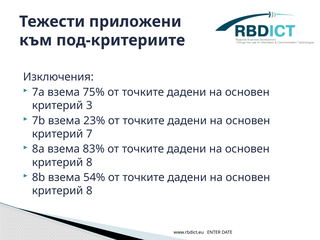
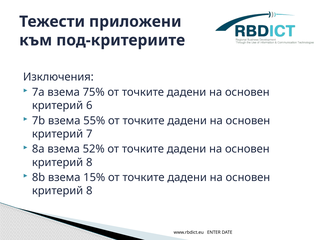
3: 3 -> 6 (89, 105)
23%: 23% -> 55% (94, 121)
83%: 83% -> 52% (94, 149)
54%: 54% -> 15% (94, 177)
